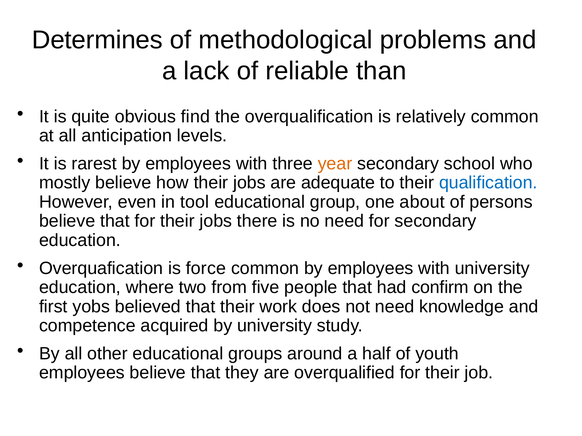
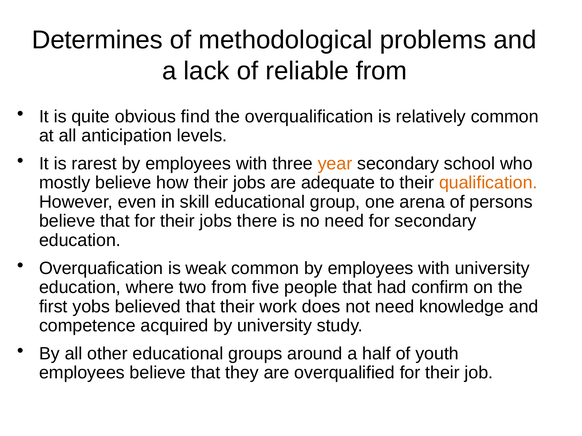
reliable than: than -> from (381, 71)
qualification colour: blue -> orange (488, 183)
tool: tool -> skill (195, 202)
about: about -> arena (422, 202)
force: force -> weak (206, 268)
